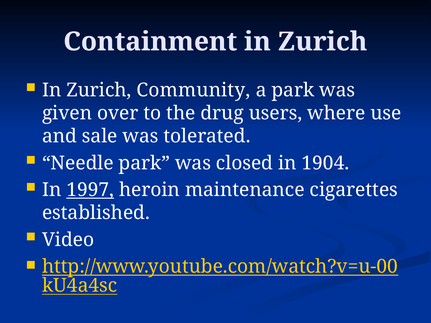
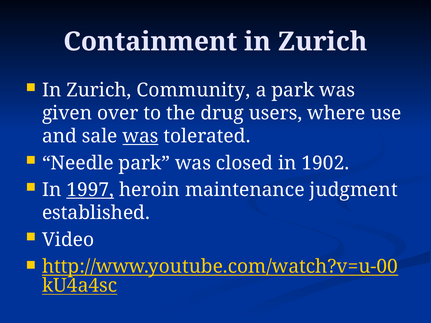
was underline: none -> present (140, 136)
1904: 1904 -> 1902 (325, 163)
cigarettes: cigarettes -> judgment (354, 190)
